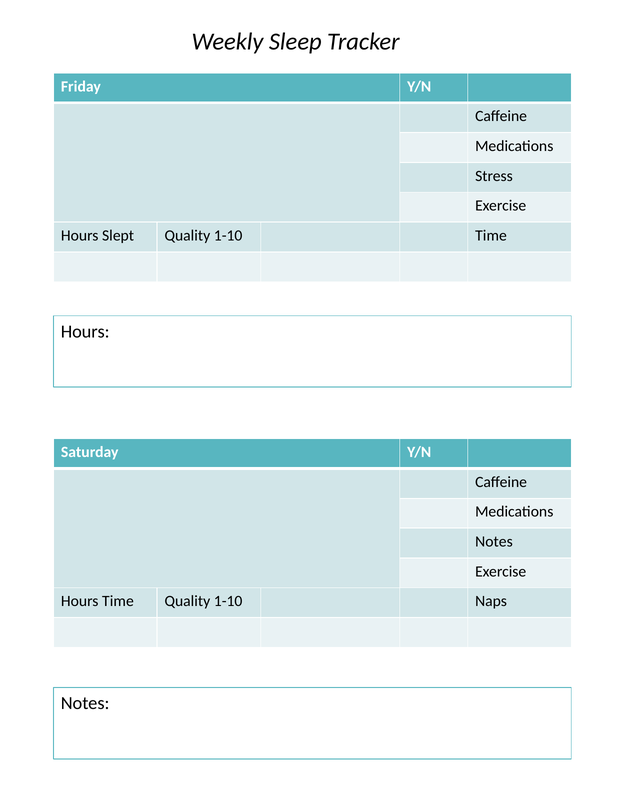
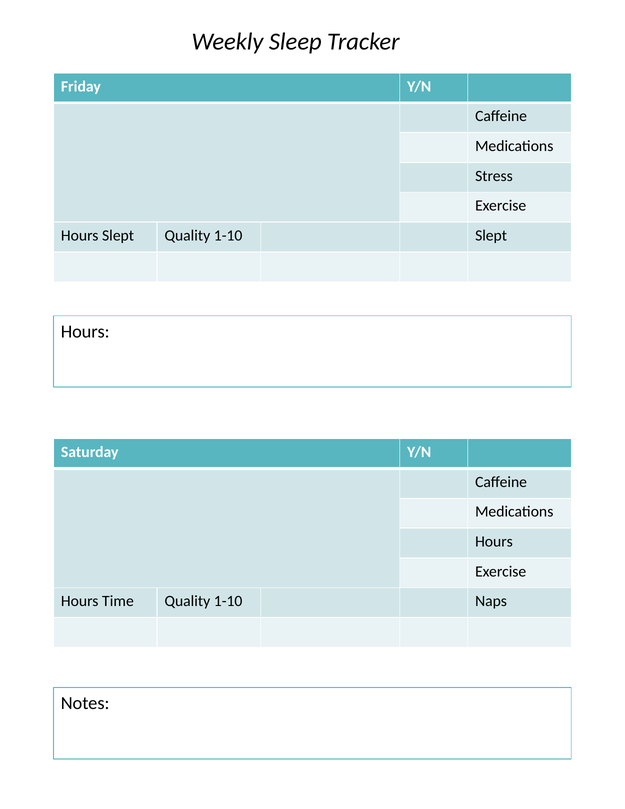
1-10 Time: Time -> Slept (491, 236)
Notes: Notes -> Hours (494, 542)
